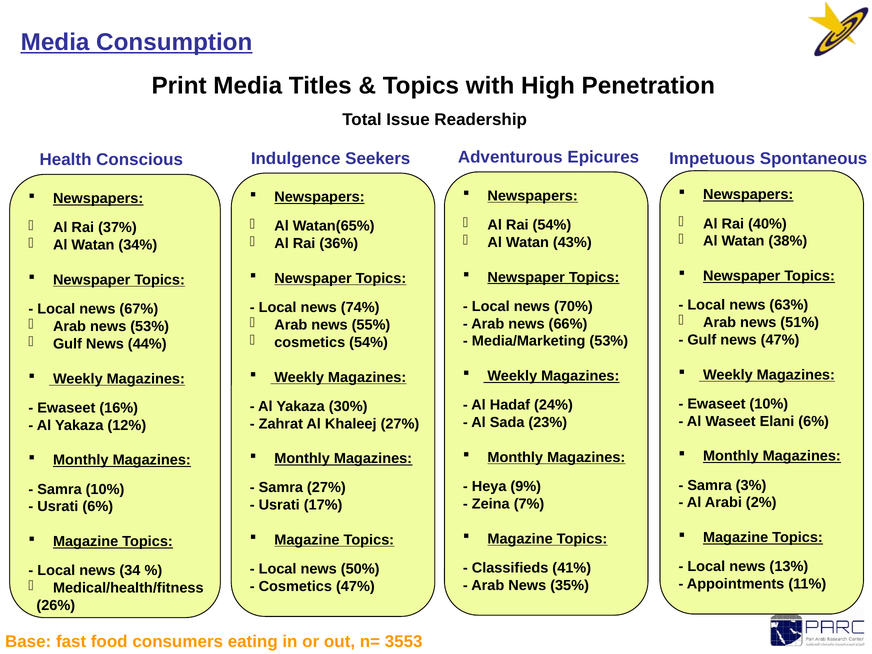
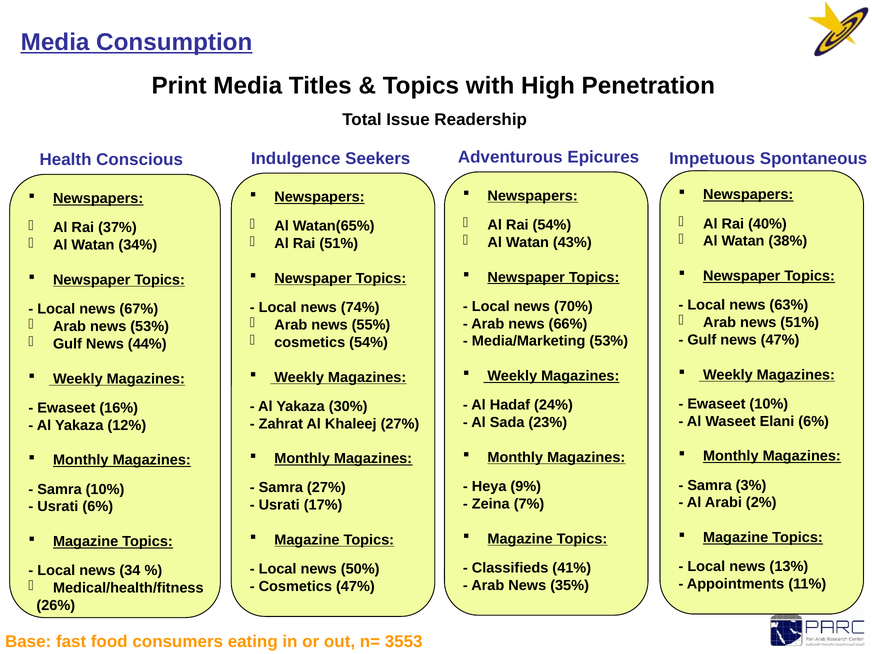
Rai 36%: 36% -> 51% (339, 244)
